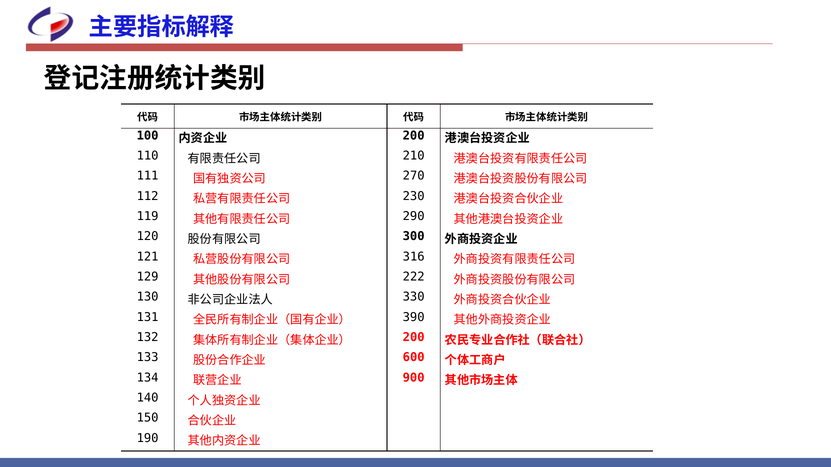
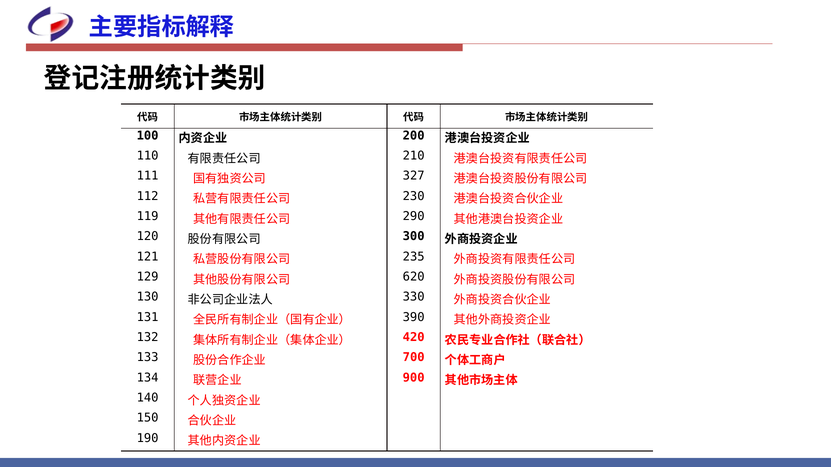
270: 270 -> 327 (414, 176)
316: 316 -> 235 (414, 257)
222: 222 -> 620 (414, 277)
200: 200 -> 420 (414, 338)
600: 600 -> 700 (414, 358)
